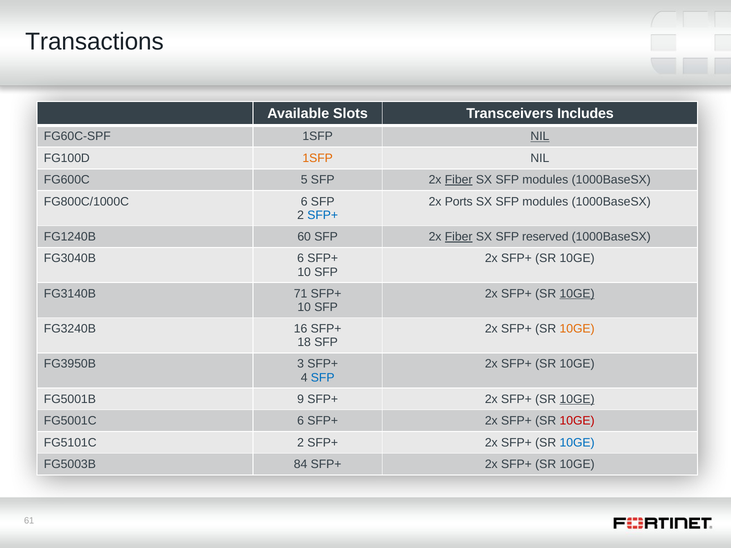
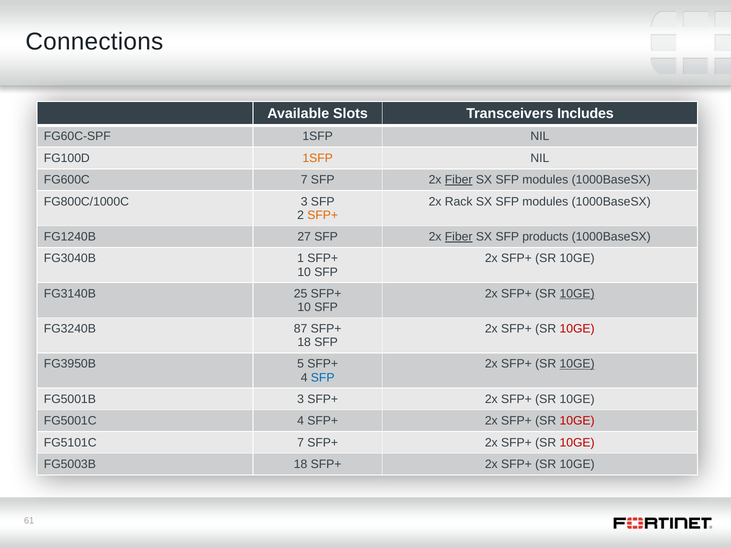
Transactions: Transactions -> Connections (94, 42)
NIL underline: present -> none (540, 136)
FG600C 5: 5 -> 7 (304, 180)
FG800C/1000C 6: 6 -> 3 (304, 202)
Ports: Ports -> Rack (459, 202)
SFP+ colour: blue -> orange (323, 215)
60: 60 -> 27 (304, 237)
reserved: reserved -> products (545, 237)
FG3040B 6: 6 -> 1 (301, 259)
71: 71 -> 25 (301, 294)
16: 16 -> 87 (301, 329)
10GE colour: orange -> red (577, 329)
3: 3 -> 5 (301, 364)
10GE underline: none -> present (577, 364)
FG5001B 9: 9 -> 3 (301, 399)
10GE underline: present -> none (577, 399)
FG5001C 6: 6 -> 4 (301, 421)
FG5101C 2: 2 -> 7 (301, 443)
10GE colour: blue -> red (577, 443)
FG5003B 84: 84 -> 18 (301, 464)
